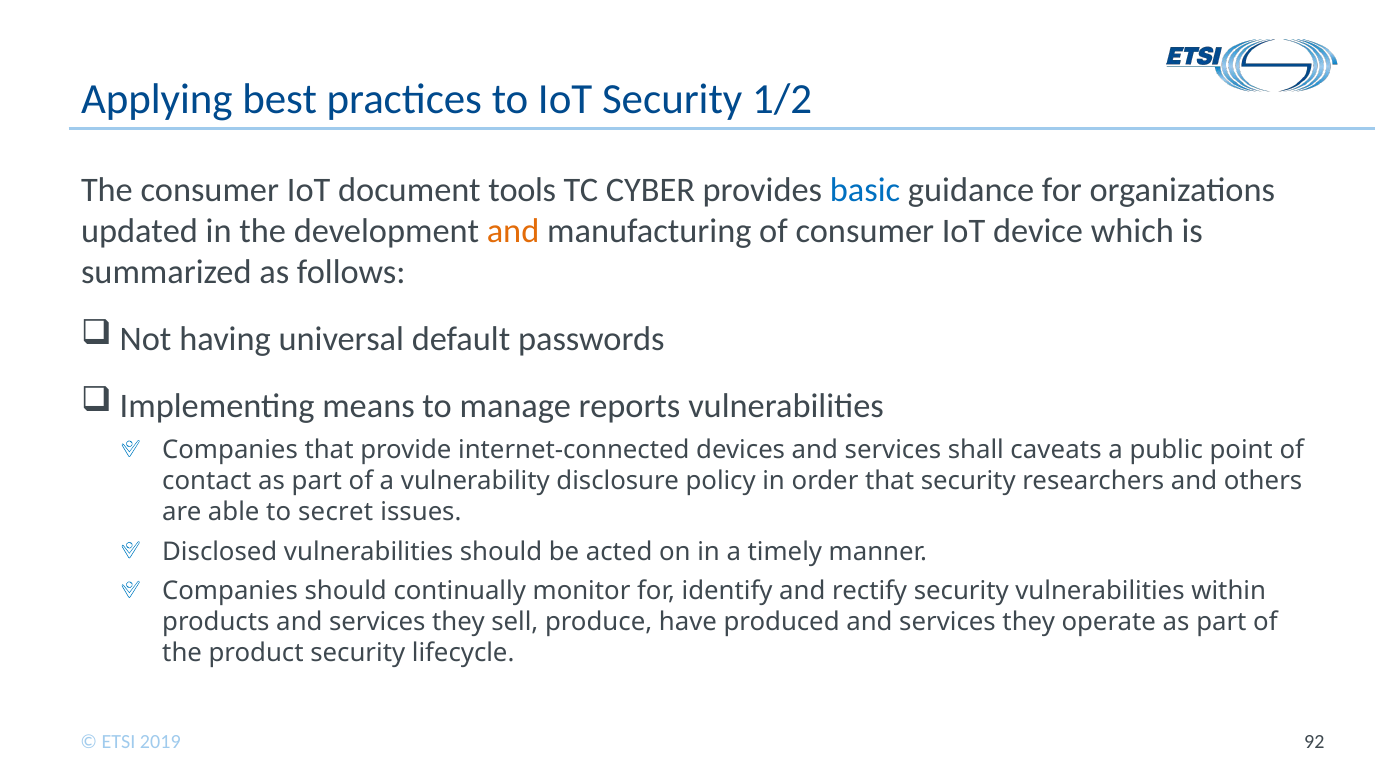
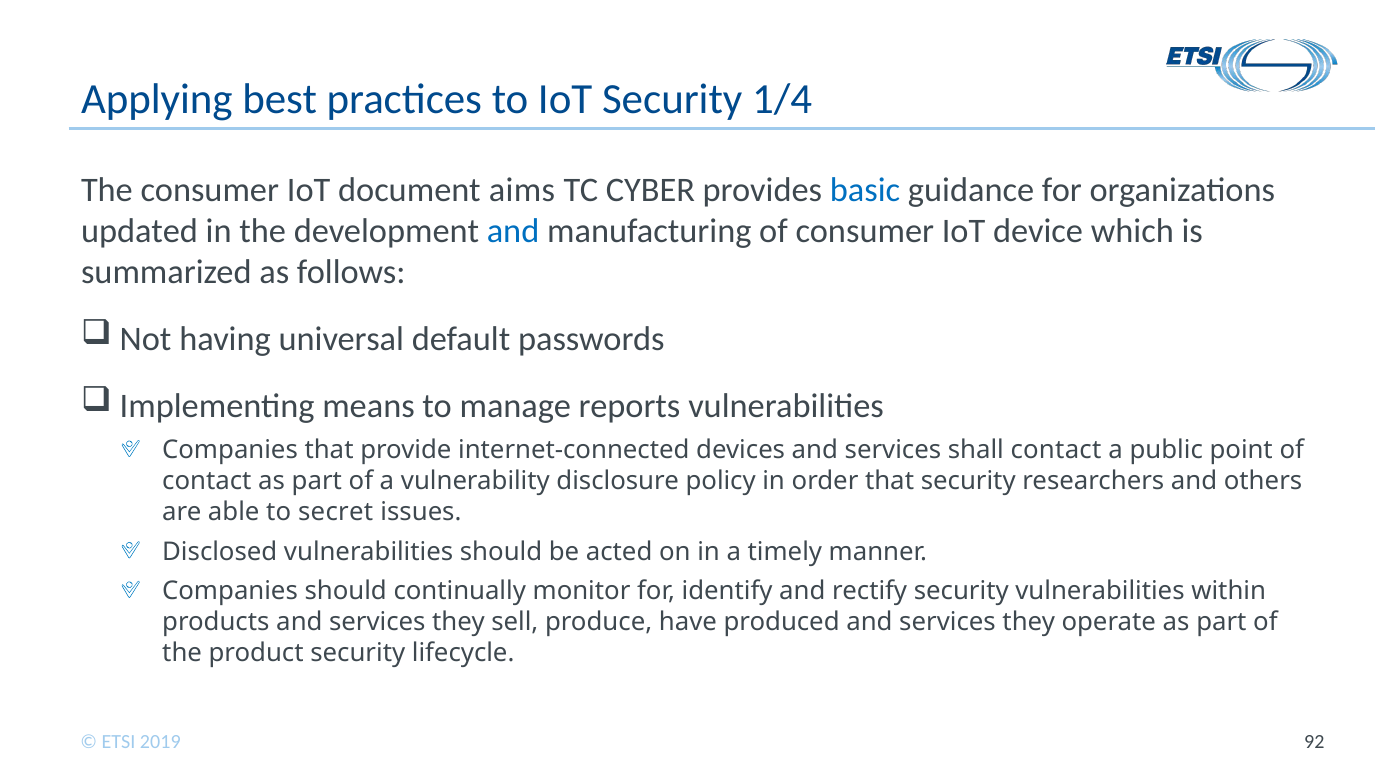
1/2: 1/2 -> 1/4 (782, 100)
tools: tools -> aims (522, 190)
and colour: orange -> blue (513, 231)
shall caveats: caveats -> contact (1056, 451)
